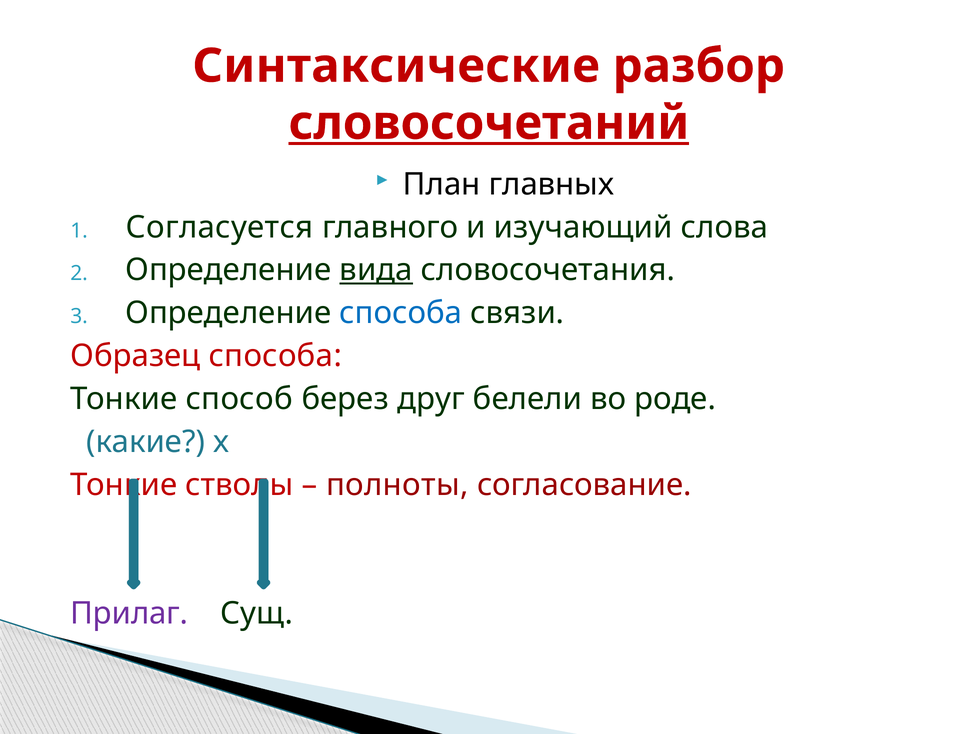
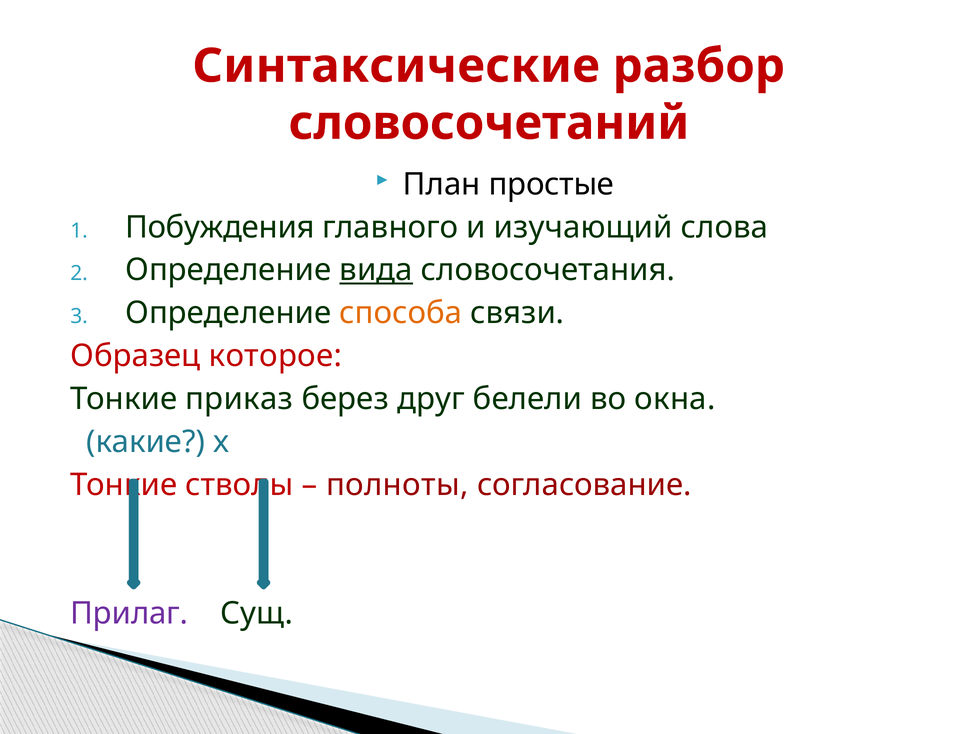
словосочетаний underline: present -> none (489, 123)
главных: главных -> простые (551, 184)
Согласуется: Согласуется -> Побуждения (220, 227)
способа colour: blue -> orange (401, 313)
Образец способа: способа -> которое (275, 356)
способ: способ -> приказ (239, 399)
роде: роде -> окна (675, 399)
